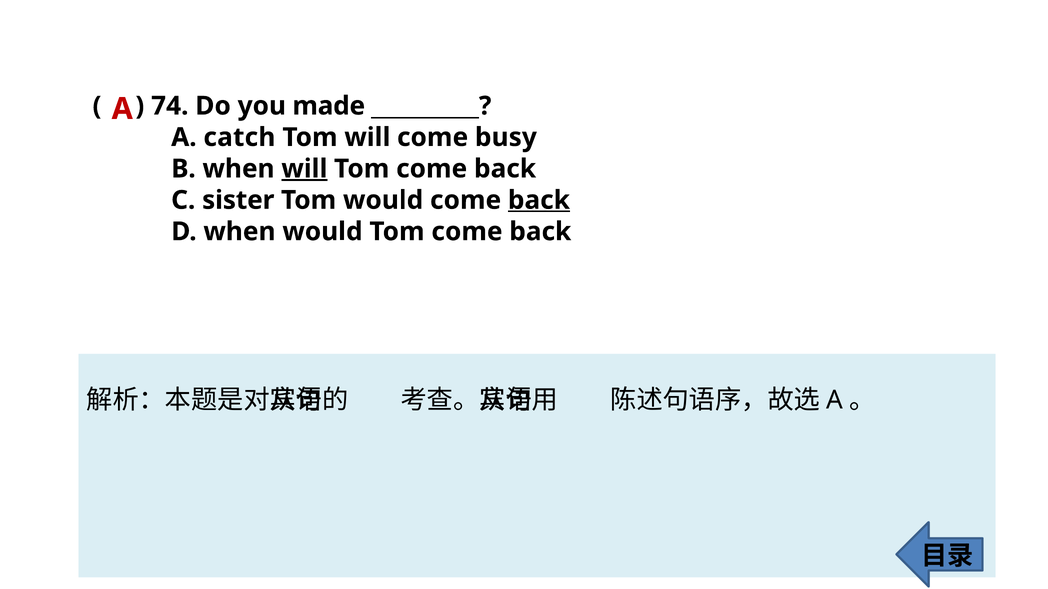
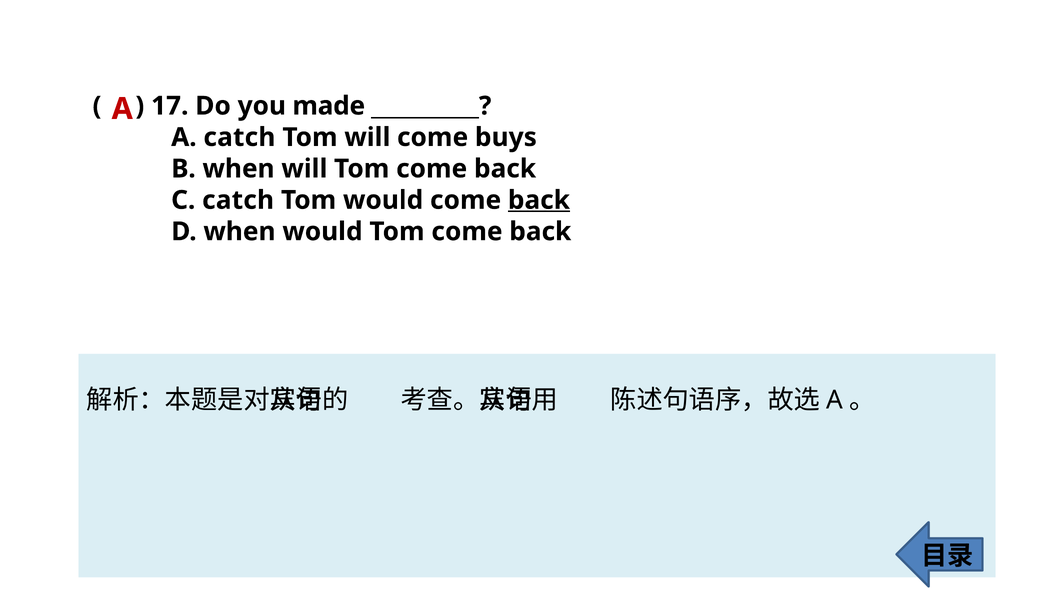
74: 74 -> 17 (170, 106)
busy: busy -> buys (506, 137)
will underline: present -> none (304, 169)
C sister: sister -> catch (238, 200)
